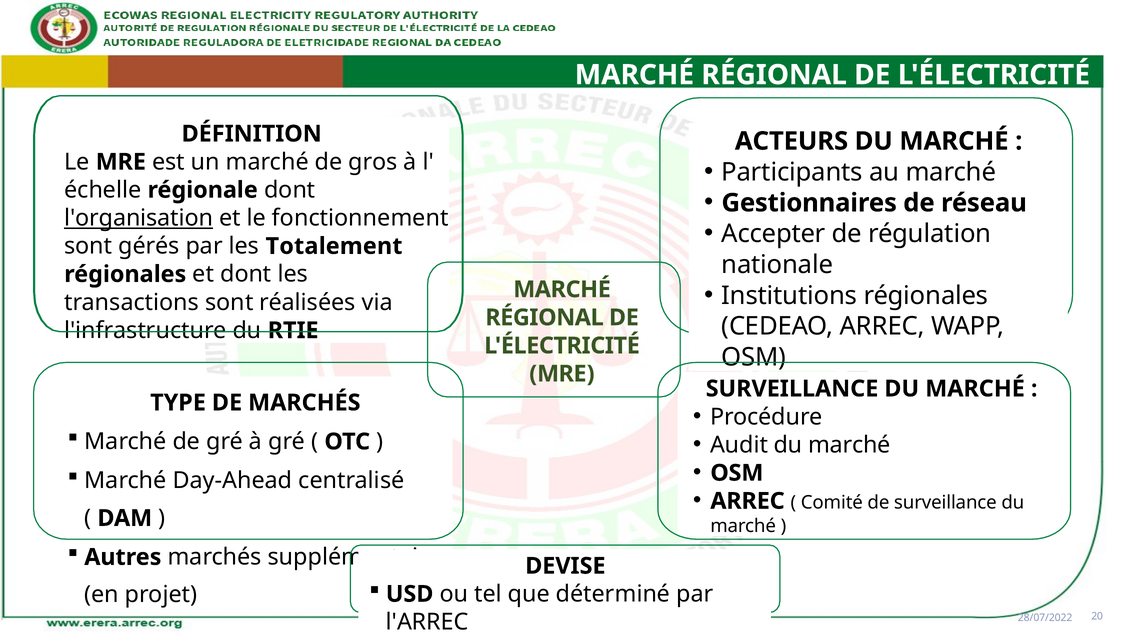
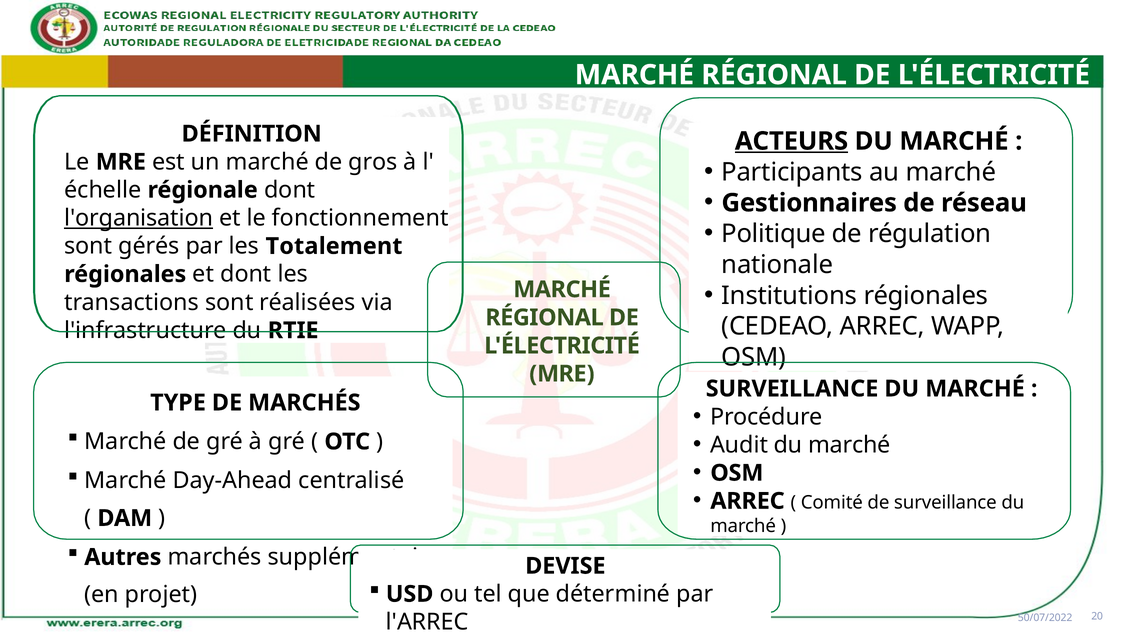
ACTEURS underline: none -> present (792, 141)
Accepter: Accepter -> Politique (774, 234)
28/07/2022: 28/07/2022 -> 50/07/2022 (1045, 617)
